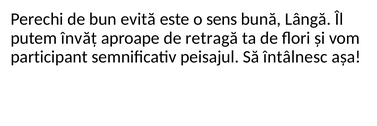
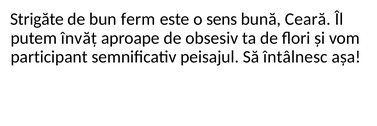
Perechi: Perechi -> Strigăte (37, 19)
evită: evită -> ferm (138, 19)
Lângă: Lângă -> Ceară (308, 19)
retragă: retragă -> obsesiv (212, 38)
